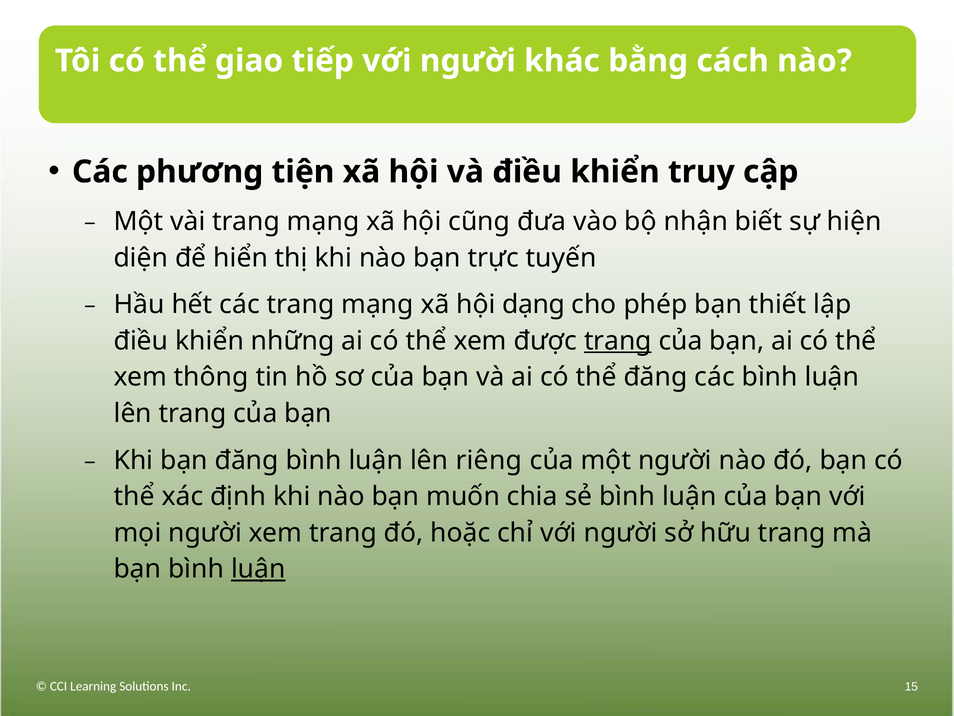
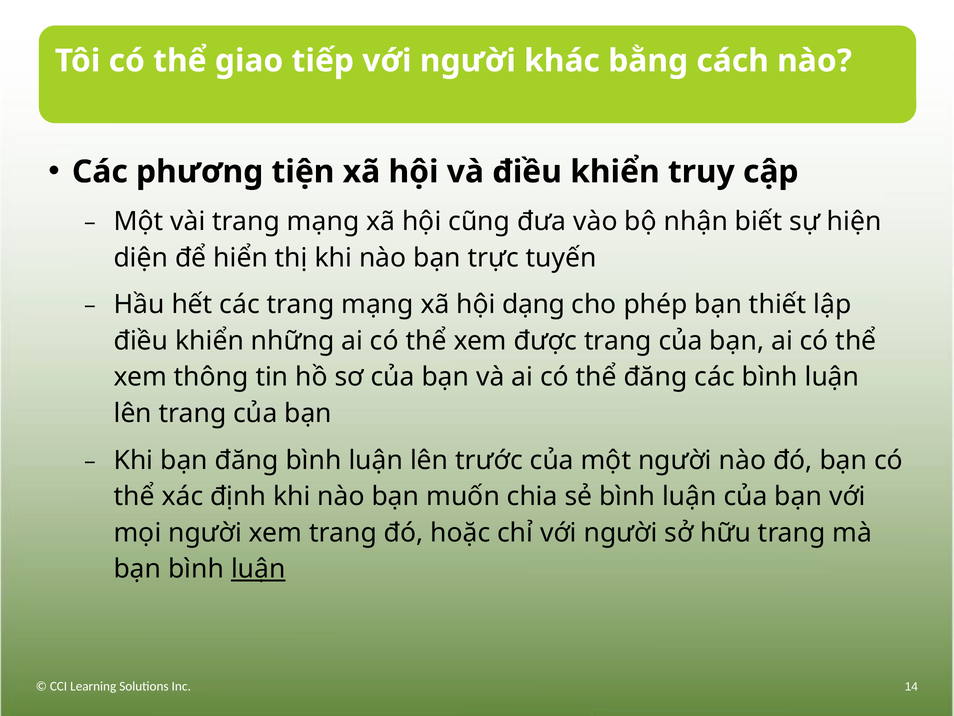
trang underline: present -> none (618, 341)
riêng: riêng -> trước (489, 460)
15: 15 -> 14 (911, 686)
